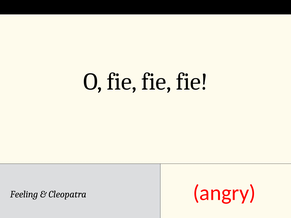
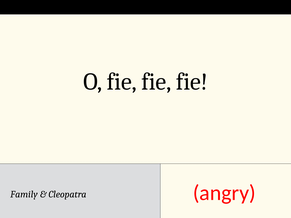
Feeling: Feeling -> Family (24, 195)
